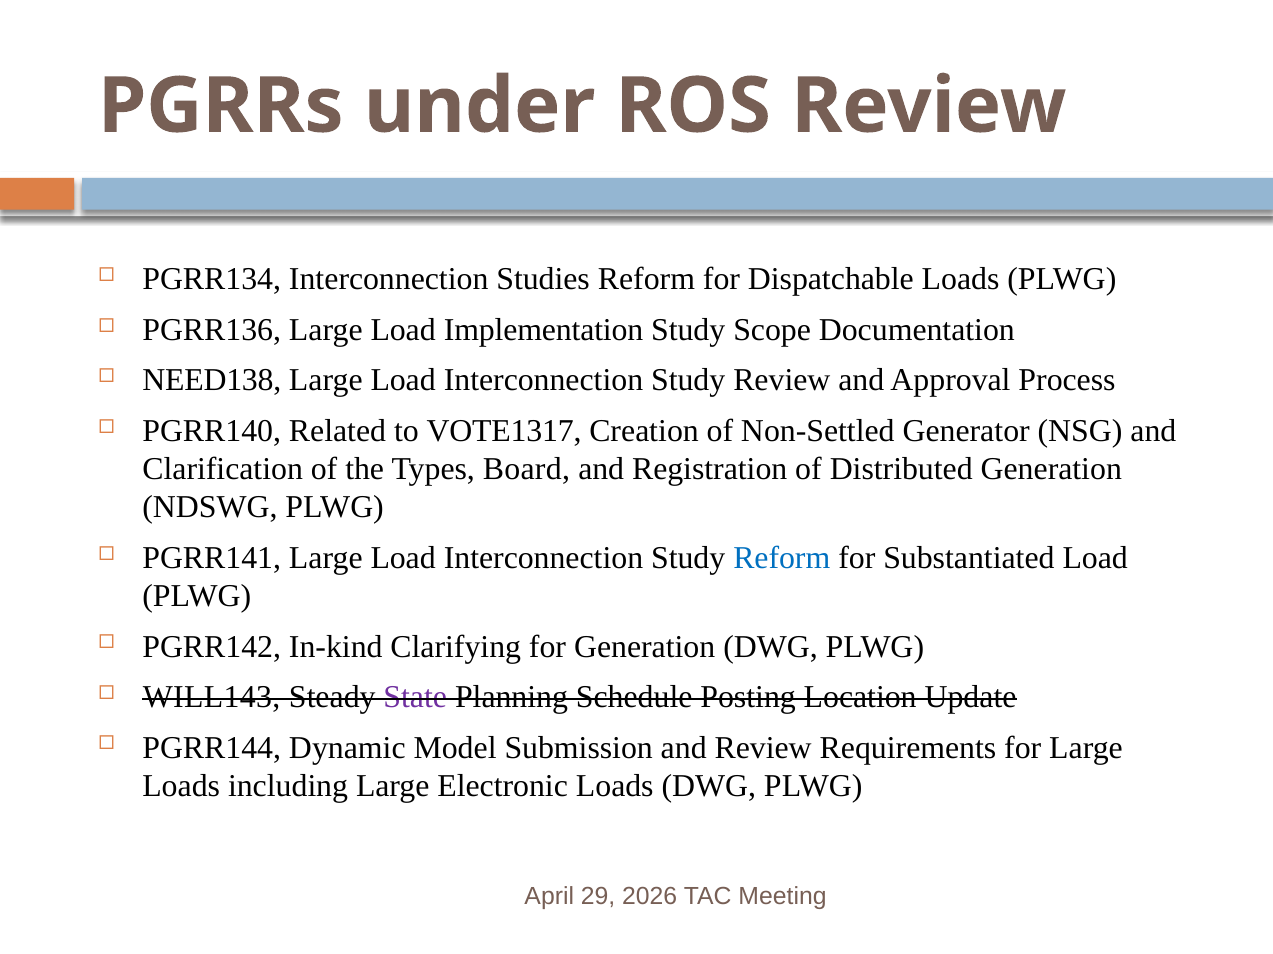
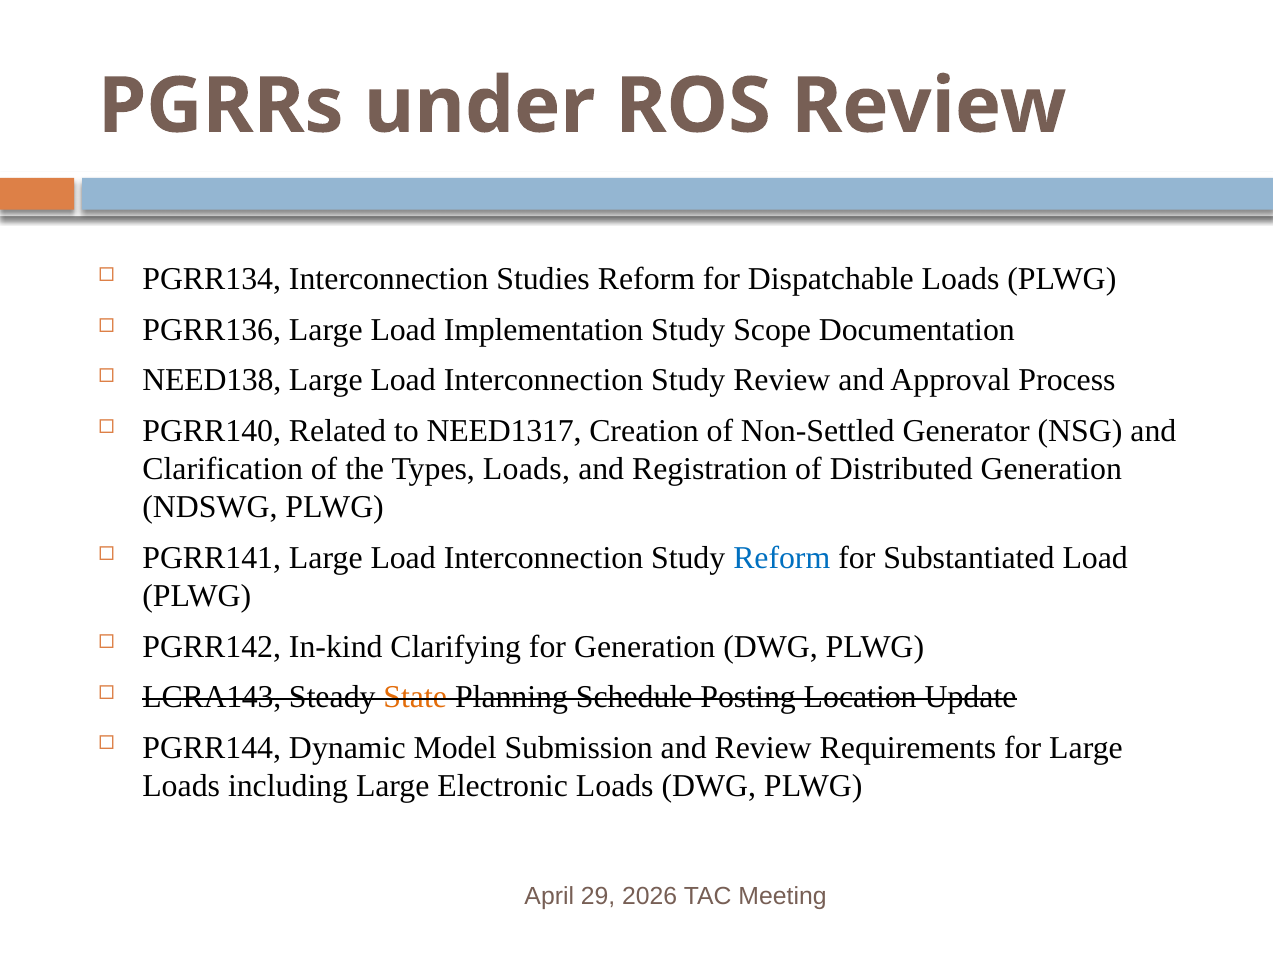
VOTE1317: VOTE1317 -> NEED1317 (504, 431)
Types Board: Board -> Loads (526, 470)
WILL143: WILL143 -> LCRA143 (212, 698)
State colour: purple -> orange (415, 698)
